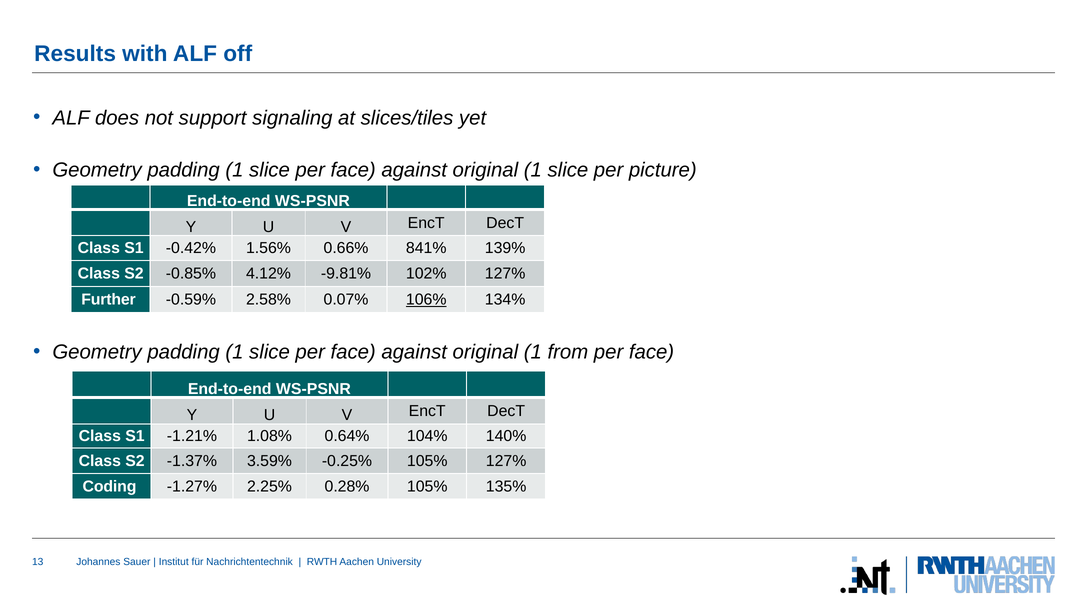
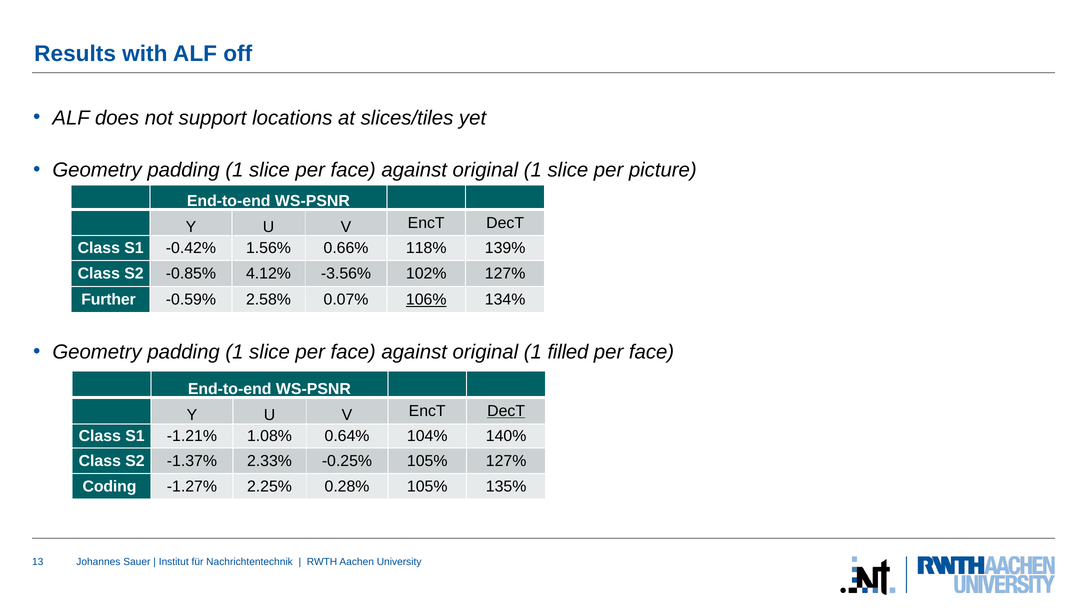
signaling: signaling -> locations (292, 118)
841%: 841% -> 118% (426, 248)
-9.81%: -9.81% -> -3.56% (346, 274)
from: from -> filled (568, 352)
DecT underline: none -> present (506, 411)
3.59%: 3.59% -> 2.33% (269, 461)
